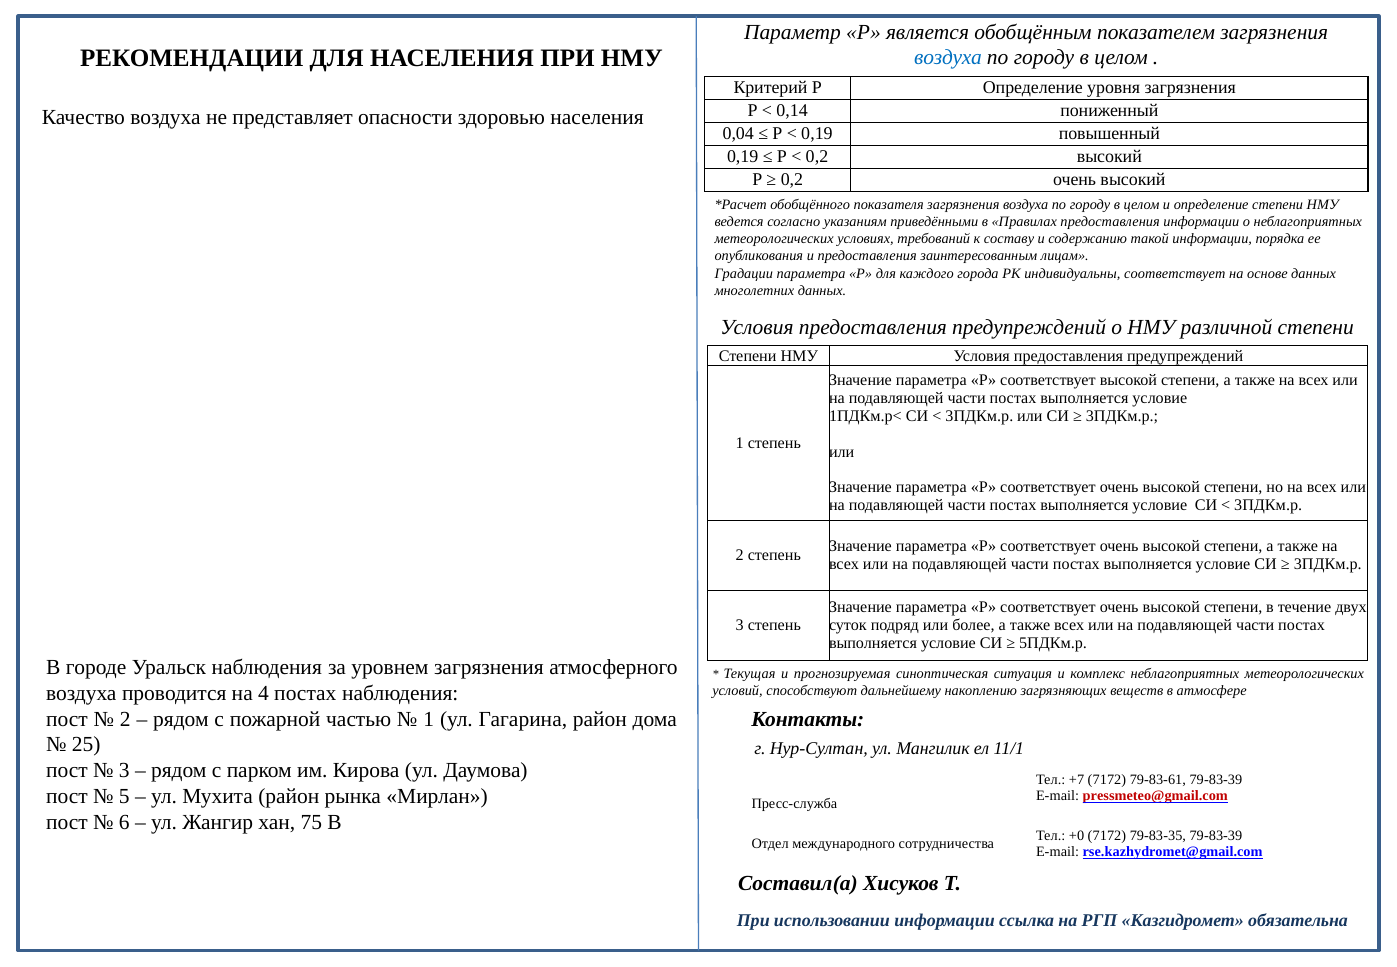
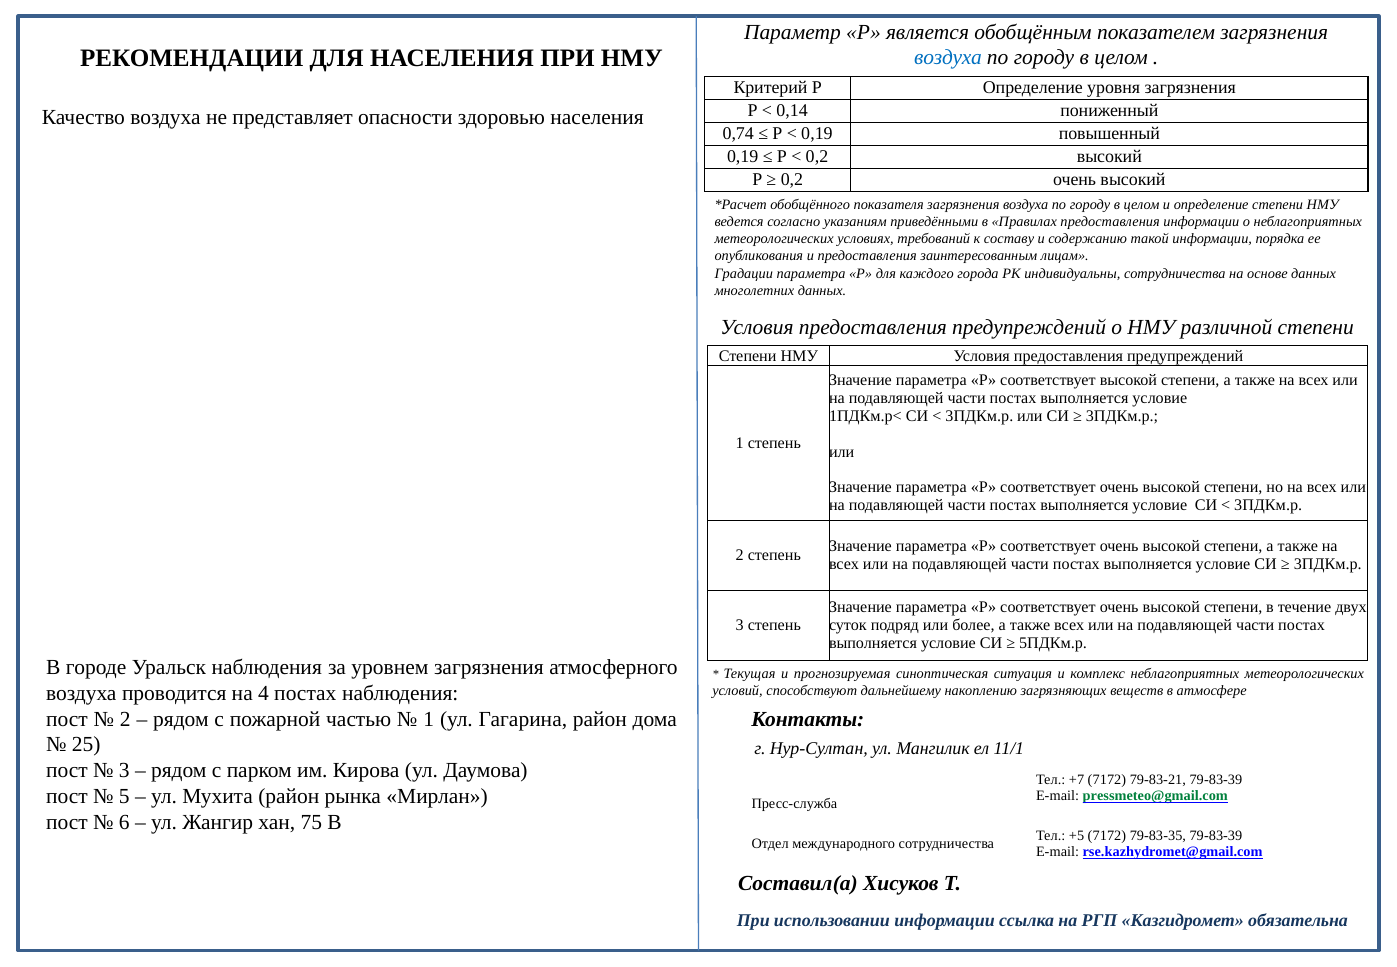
0,04: 0,04 -> 0,74 (738, 134)
индивидуальны соответствует: соответствует -> сотрудничества (1175, 273)
79-83-61: 79-83-61 -> 79-83-21 (1158, 780)
pressmeteo@gmail.com colour: red -> green (1155, 796)
+0: +0 -> +5 (1077, 836)
